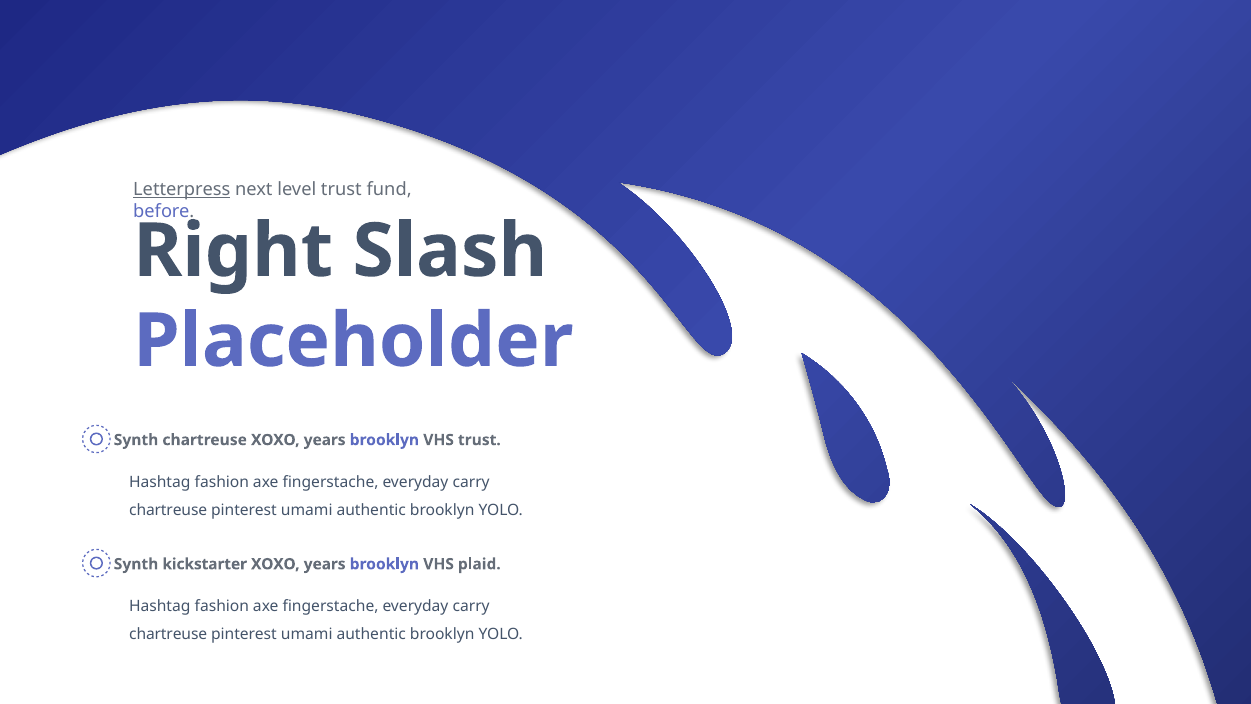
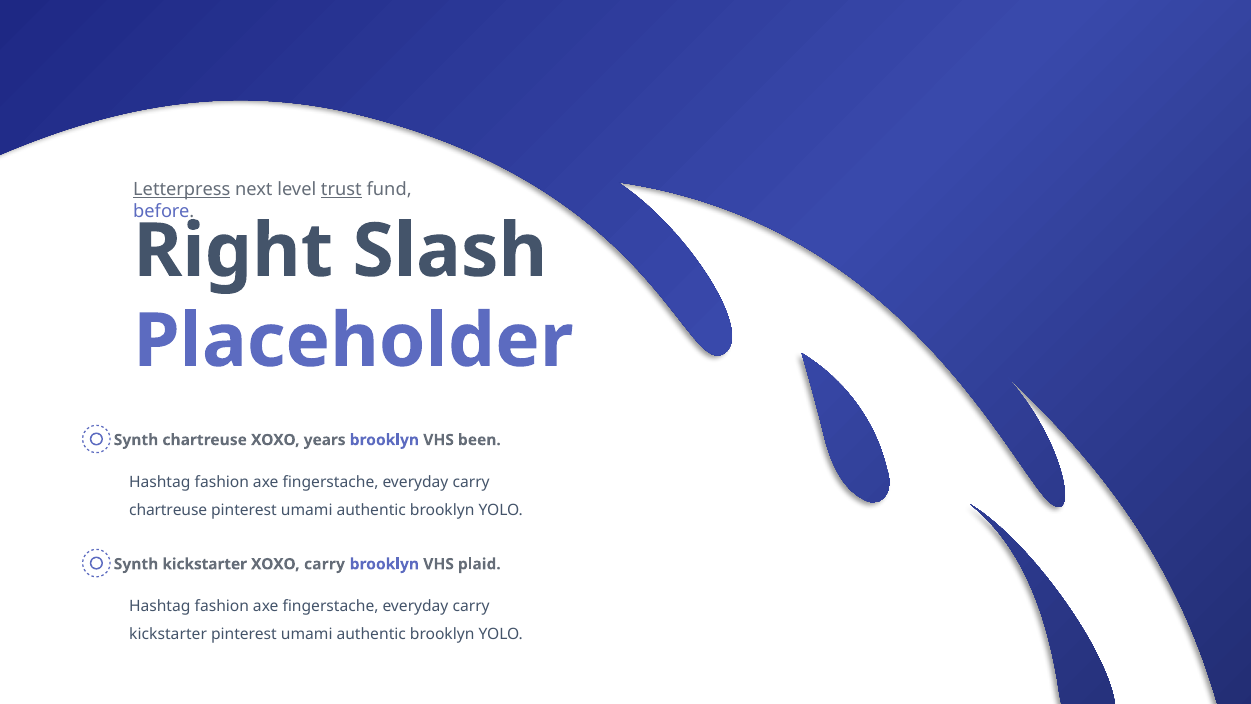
trust underline: none -> present (341, 190)
VHS trust: trust -> been (479, 440)
years: years -> carry (324, 564)
chartreuse: chartreuse -> kickstarter (168, 634)
